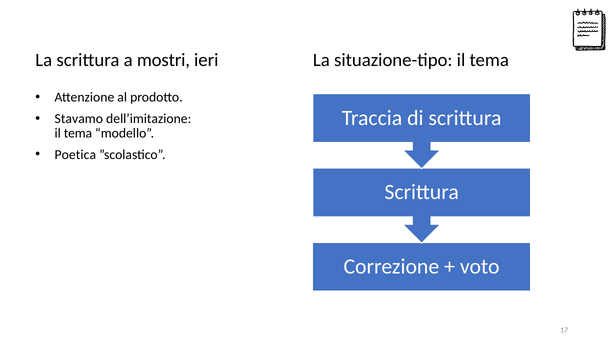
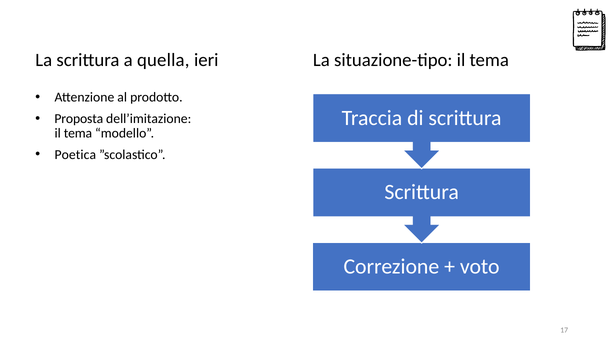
mostri: mostri -> quella (163, 60)
Stavamo: Stavamo -> Proposta (79, 119)
